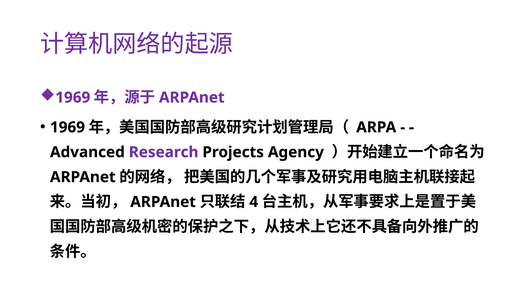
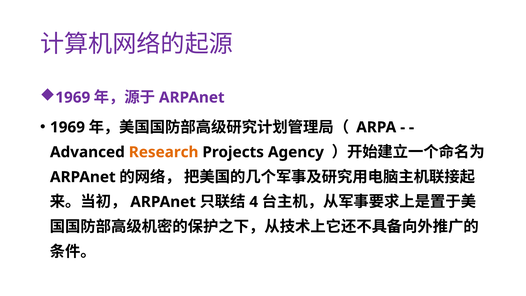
Research colour: purple -> orange (164, 152)
